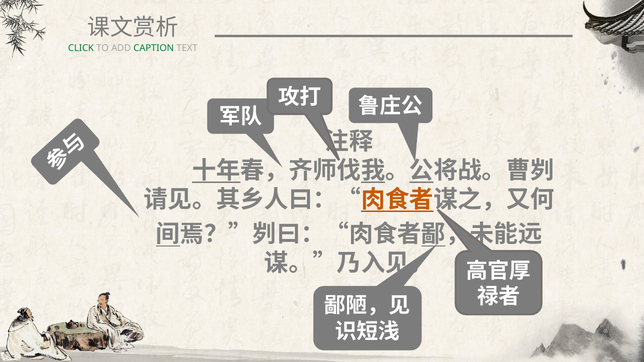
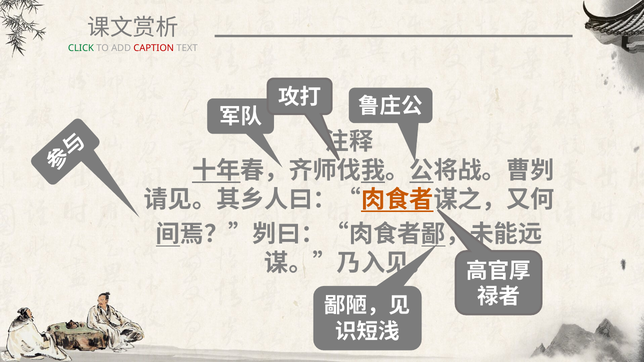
CAPTION colour: green -> red (154, 48)
